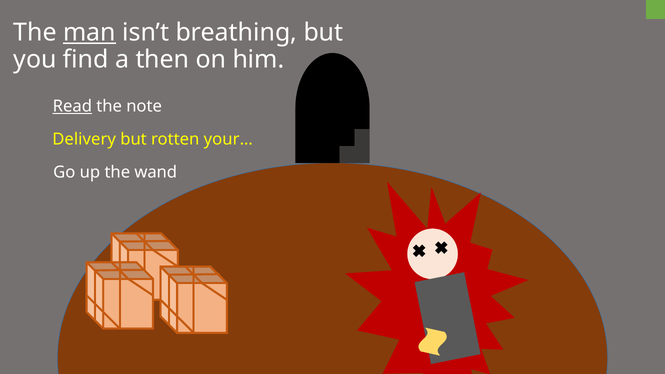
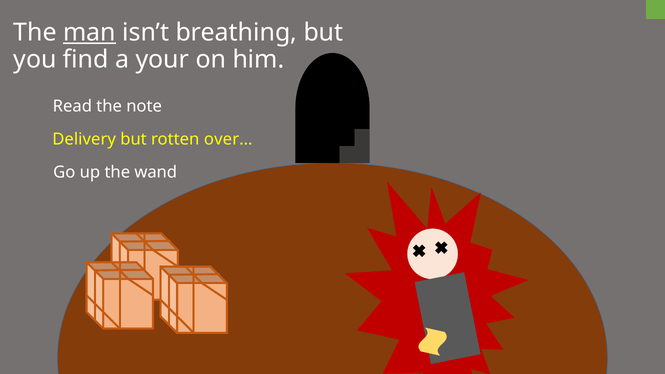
then: then -> your (162, 60)
Read underline: present -> none (72, 106)
your…: your… -> over… (228, 139)
